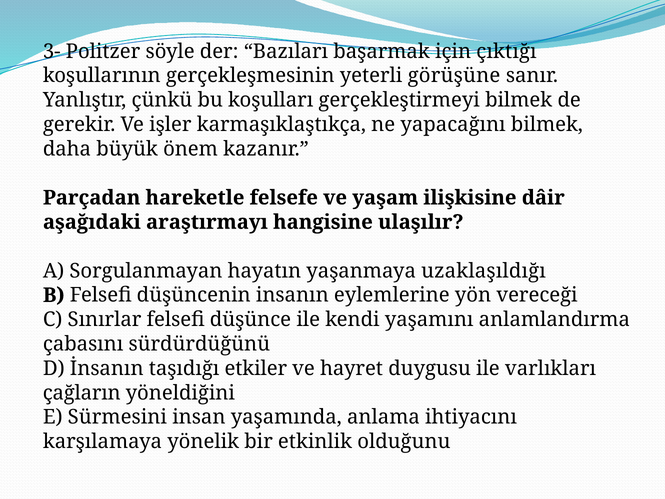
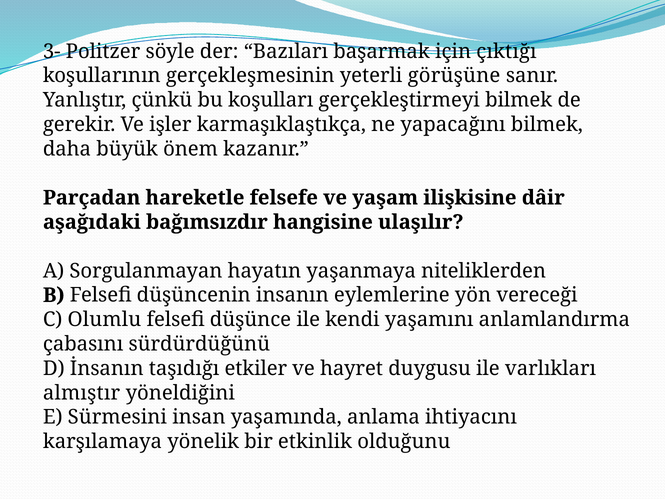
araştırmayı: araştırmayı -> bağımsızdır (207, 222)
uzaklaşıldığı: uzaklaşıldığı -> niteliklerden (484, 271)
Sınırlar: Sınırlar -> Olumlu (104, 319)
çağların: çağların -> almıştır (82, 393)
